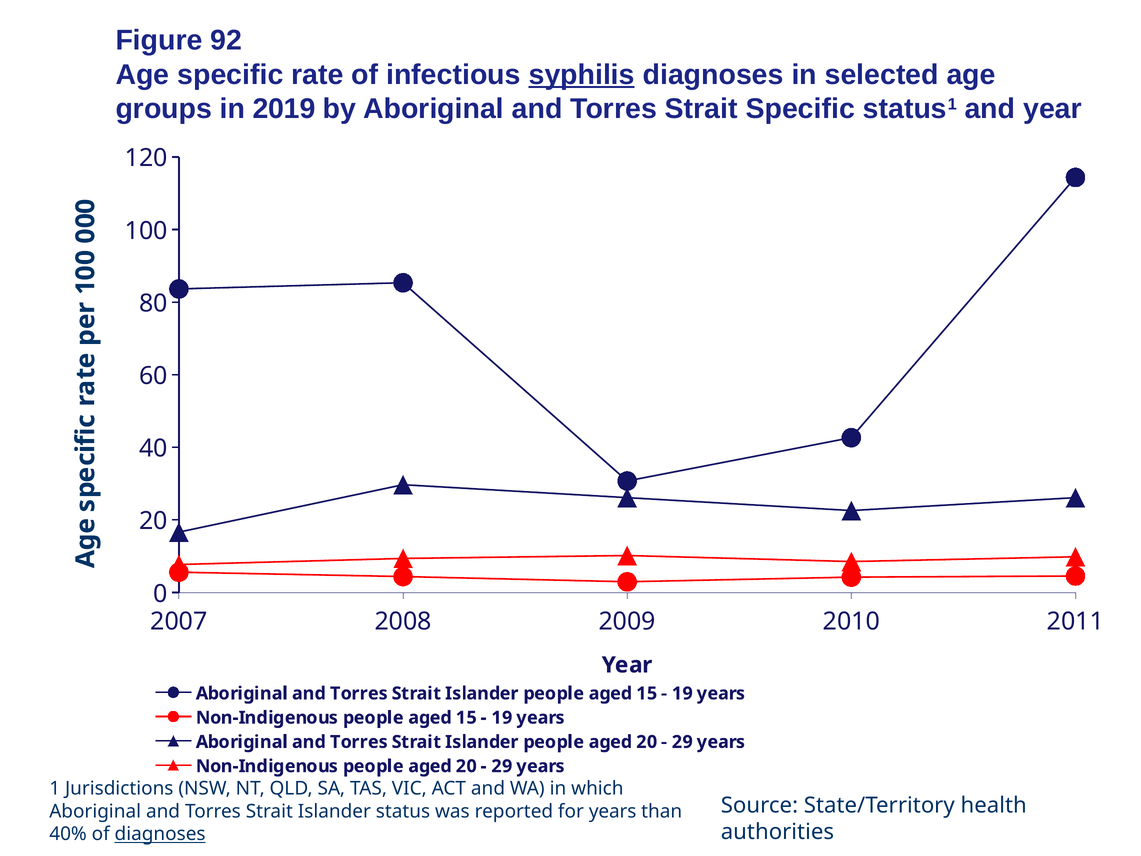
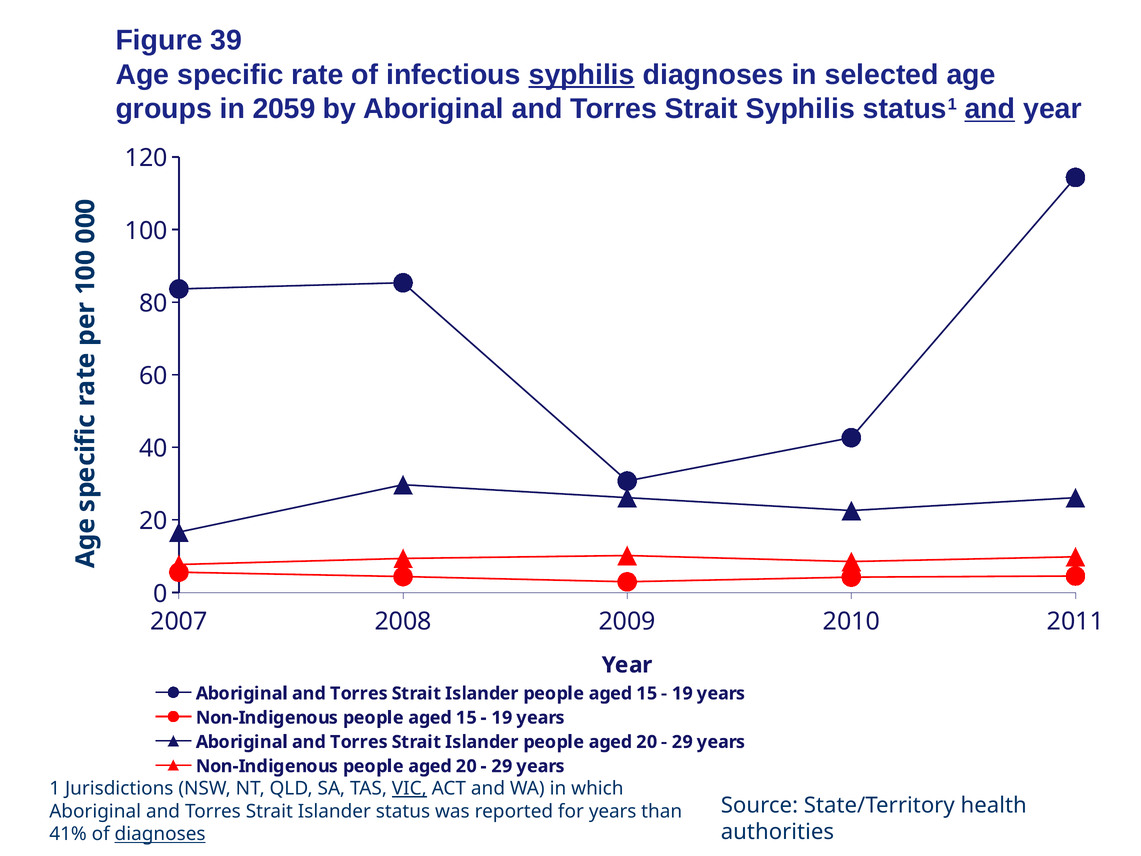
92: 92 -> 39 (226, 40)
2019: 2019 -> 2059 (284, 109)
Strait Specific: Specific -> Syphilis (800, 109)
and underline: none -> present (990, 109)
VIC underline: none -> present (409, 788)
40%: 40% -> 41% (68, 834)
